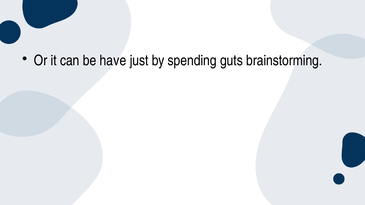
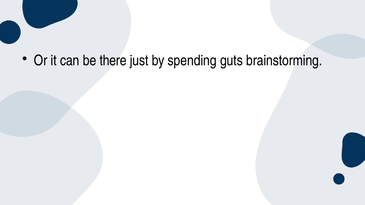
have: have -> there (113, 61)
